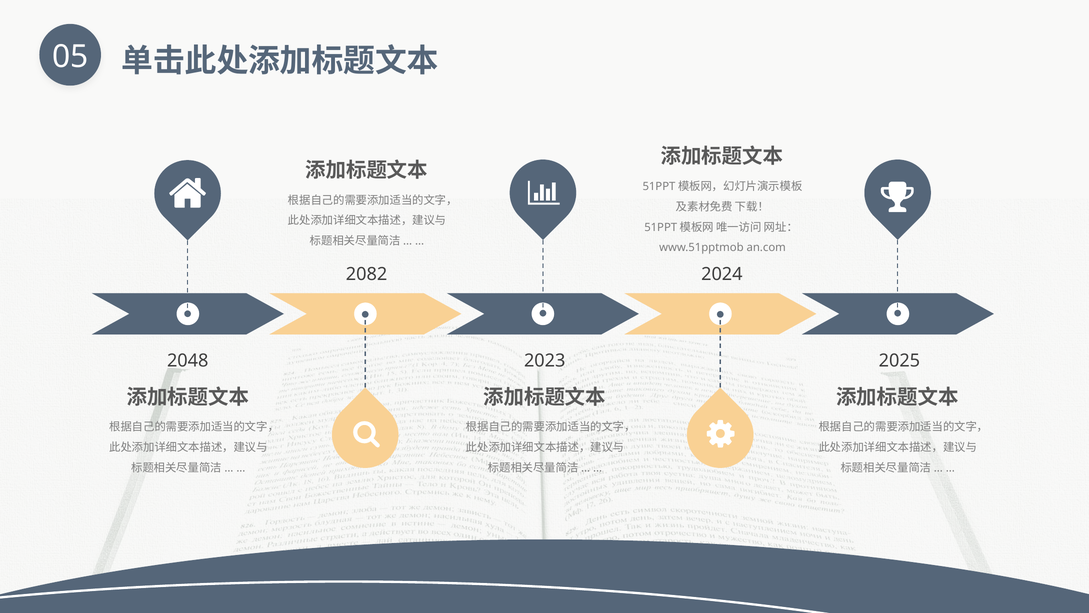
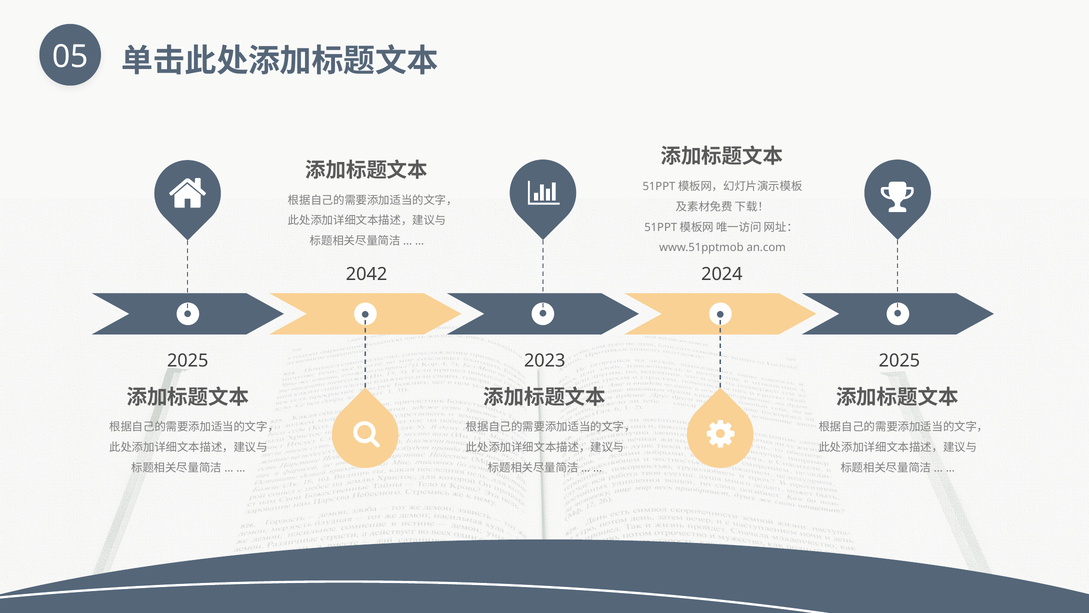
2082: 2082 -> 2042 (367, 274)
2048: 2048 -> 2025 (188, 361)
